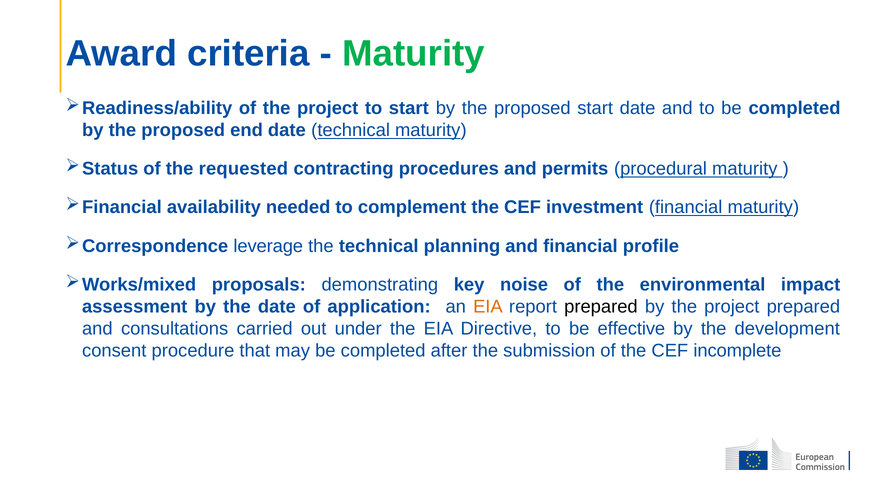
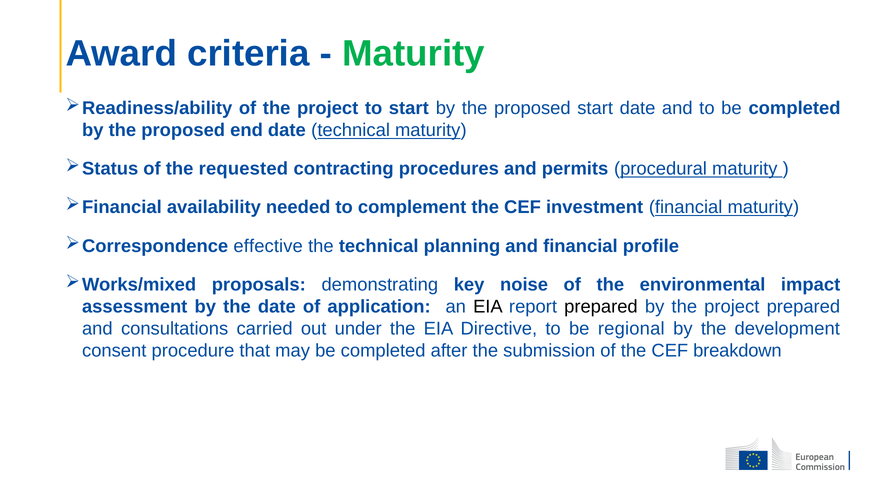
leverage: leverage -> effective (268, 246)
EIA colour: orange -> black (488, 307)
effective: effective -> regional (631, 329)
incomplete: incomplete -> breakdown (737, 351)
